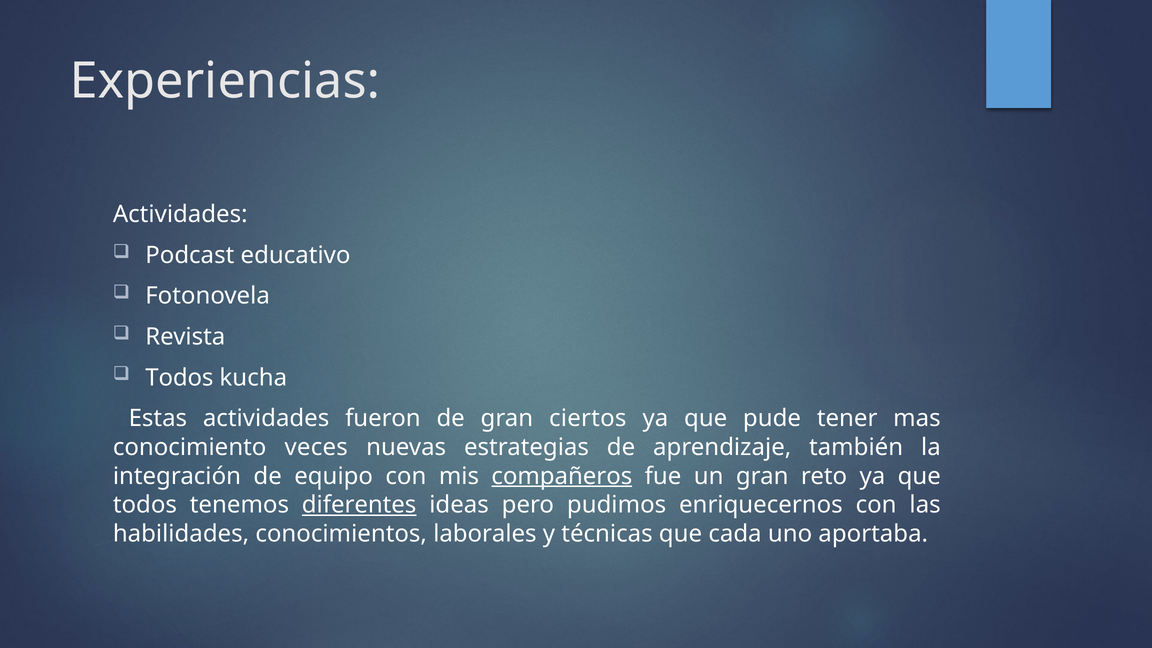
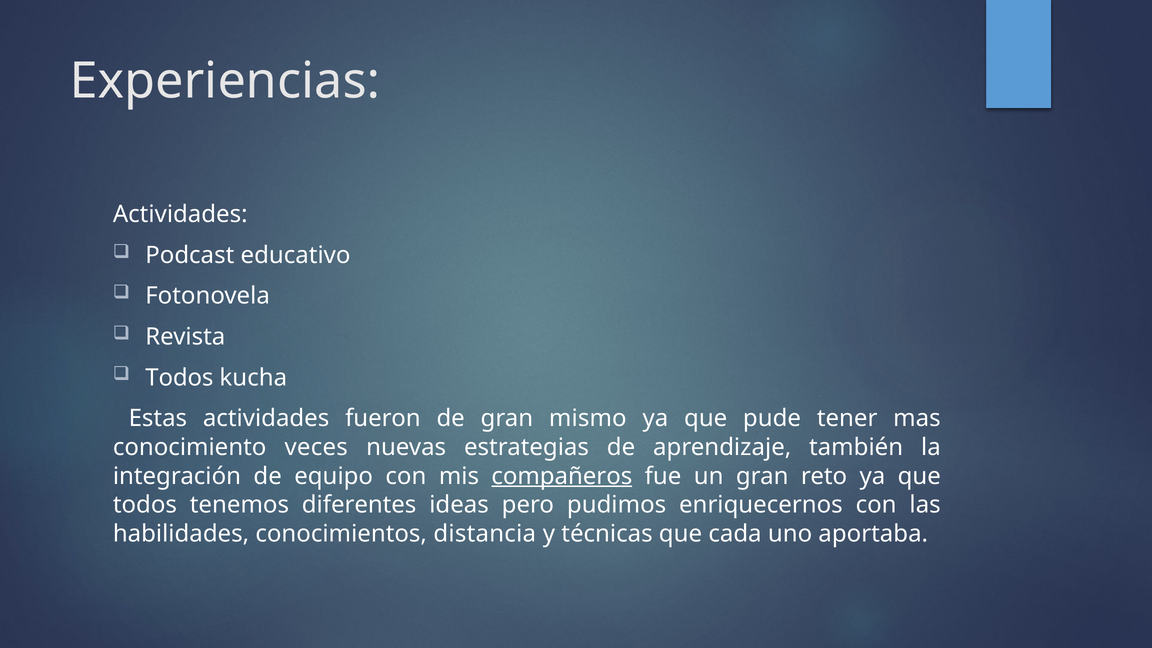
ciertos: ciertos -> mismo (588, 418)
diferentes underline: present -> none (359, 505)
laborales: laborales -> distancia (485, 534)
